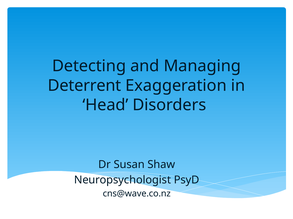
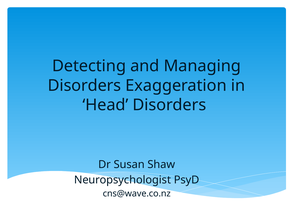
Deterrent: Deterrent -> Disorders (84, 86)
